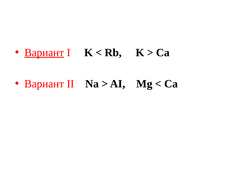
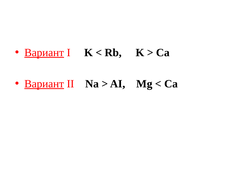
Вариант underline: none -> present (44, 84)
